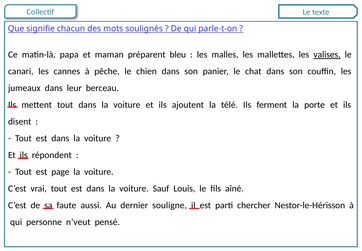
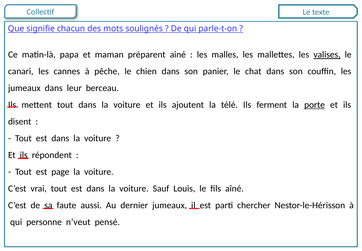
bleu: bleu -> ainé (178, 55)
porte underline: none -> present (315, 105)
dernier souligne: souligne -> jumeaux (170, 205)
